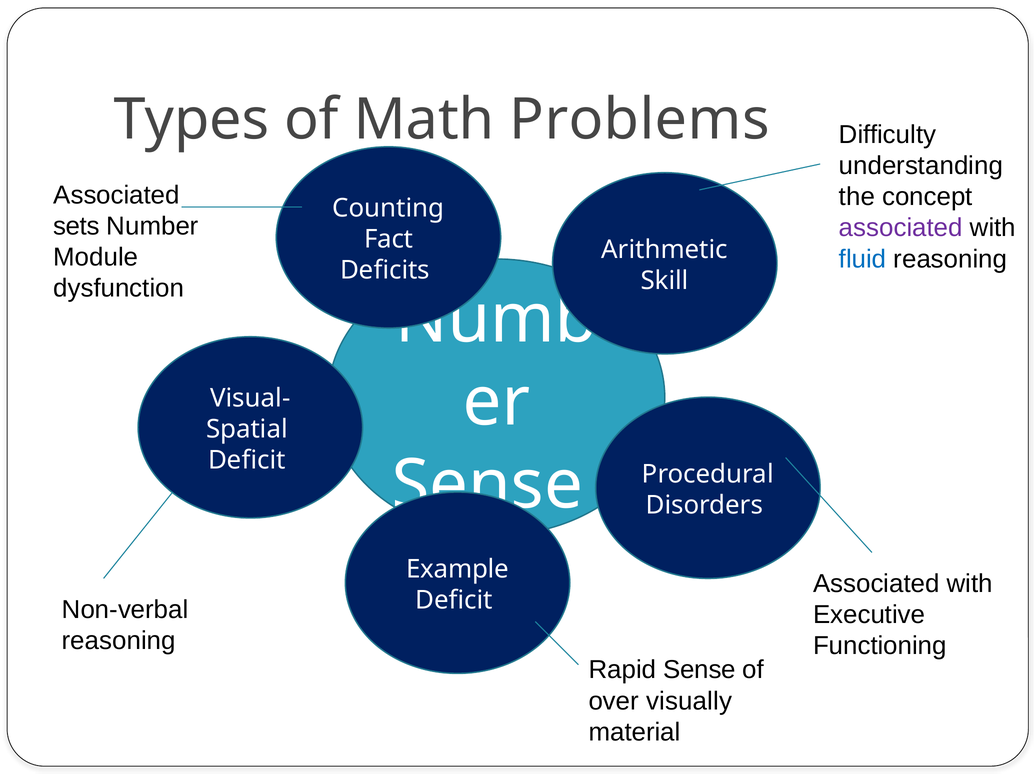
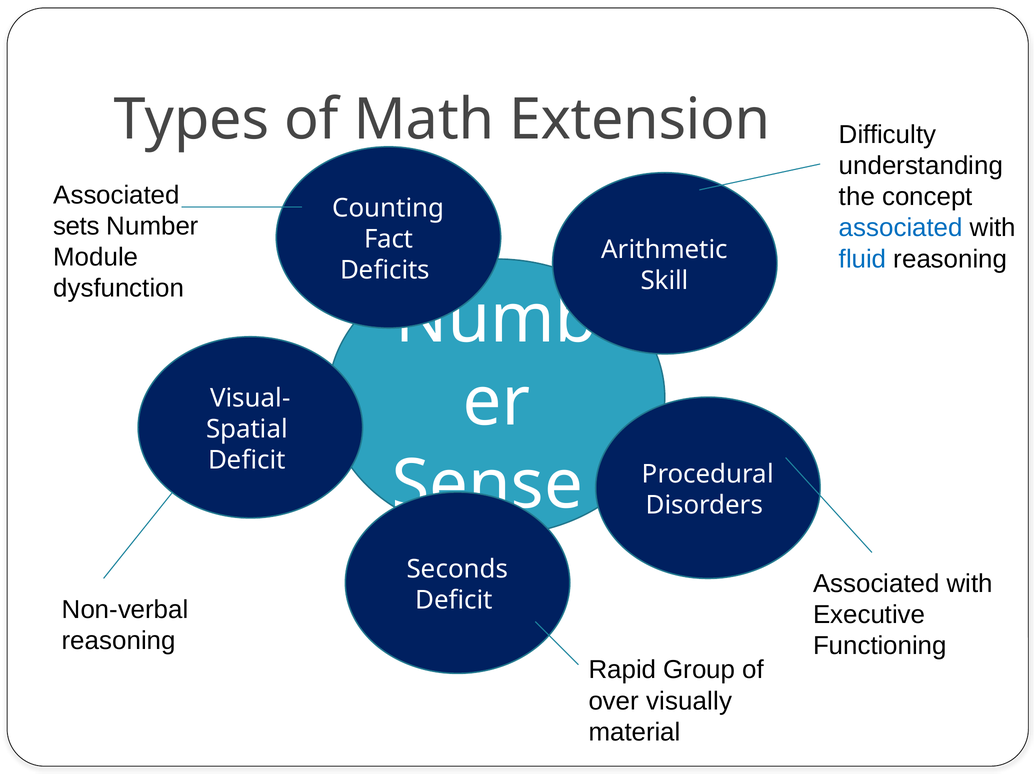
Problems: Problems -> Extension (640, 120)
associated colour: purple -> blue (901, 228)
Example: Example -> Seconds (457, 569)
Rapid Sense: Sense -> Group (699, 670)
